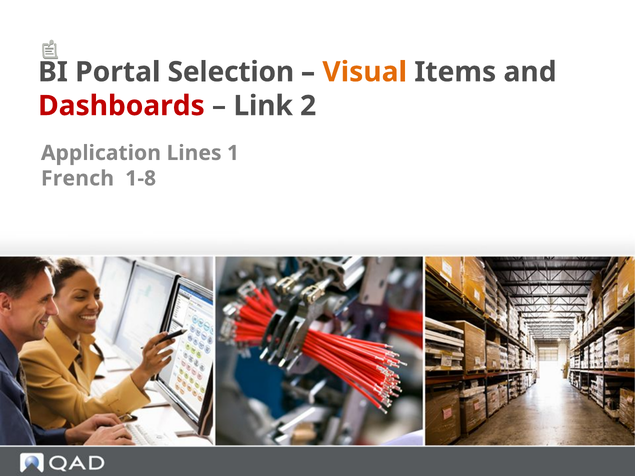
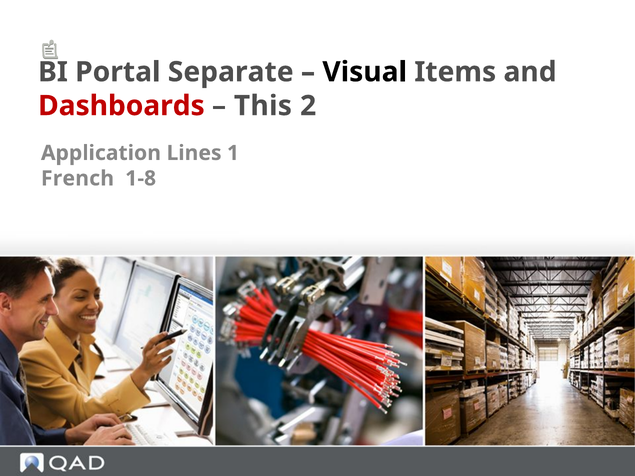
Selection: Selection -> Separate (231, 72)
Visual colour: orange -> black (365, 72)
Link: Link -> This (263, 106)
